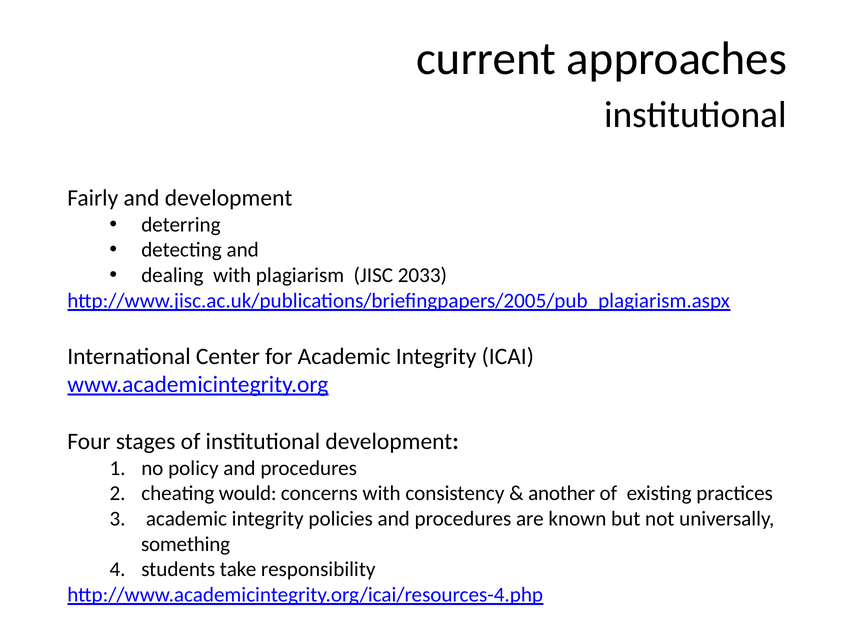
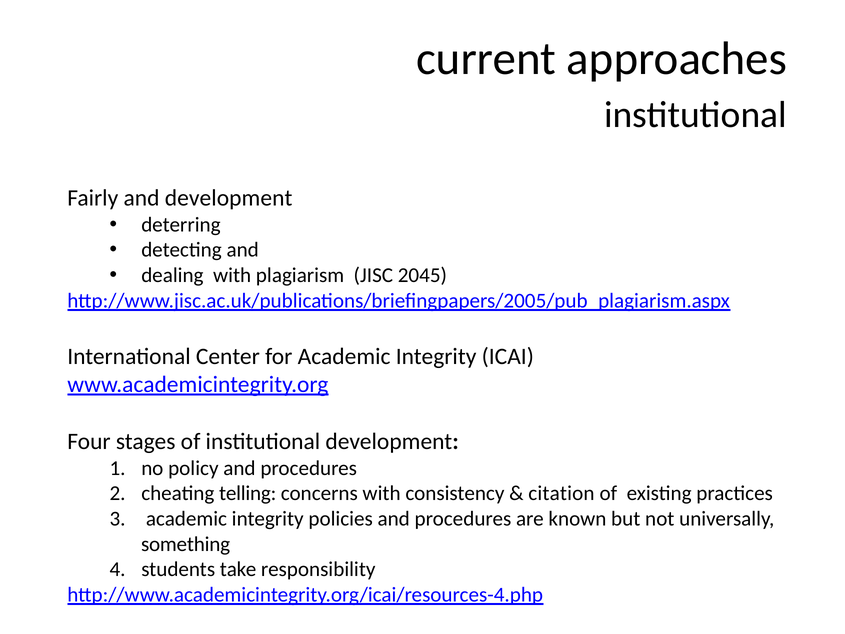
2033: 2033 -> 2045 (422, 275)
would: would -> telling (248, 493)
another: another -> citation (561, 493)
